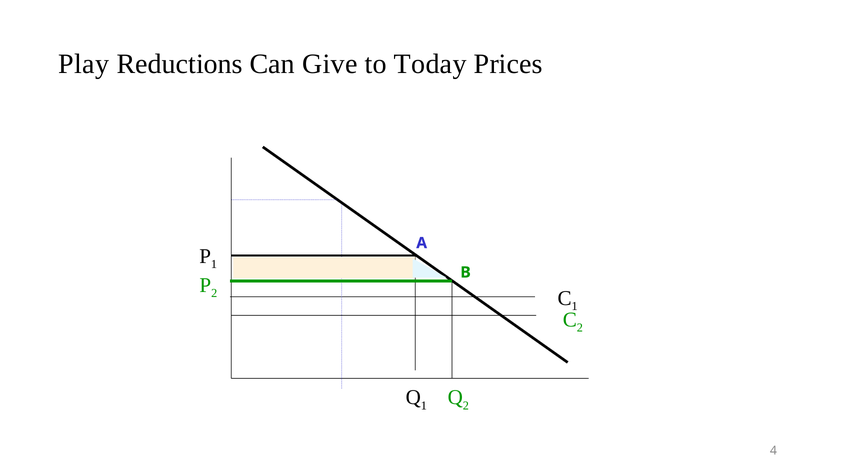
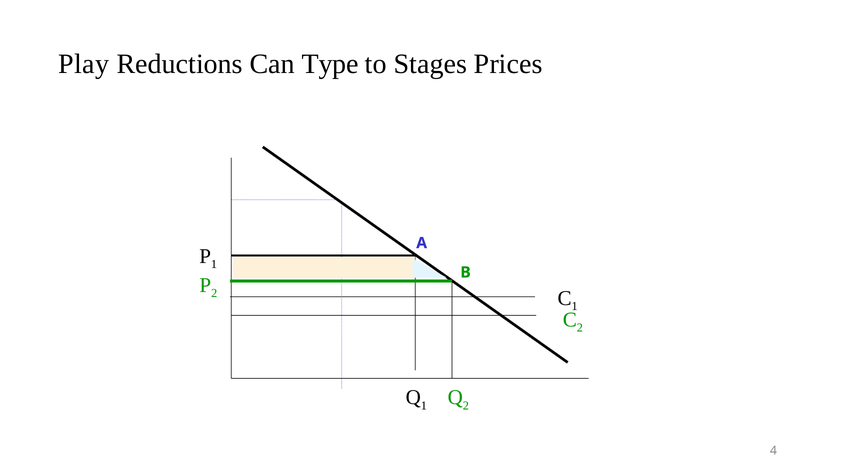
Give: Give -> Type (330, 64)
Today: Today -> Stages (430, 64)
